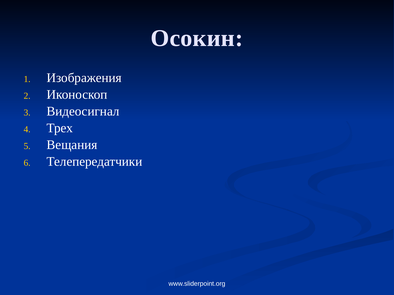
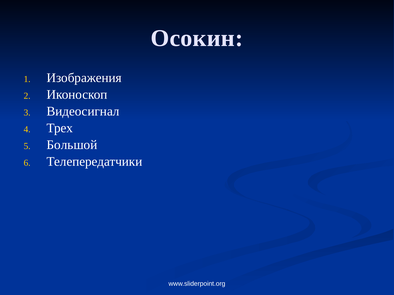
Вещания: Вещания -> Большой (72, 145)
